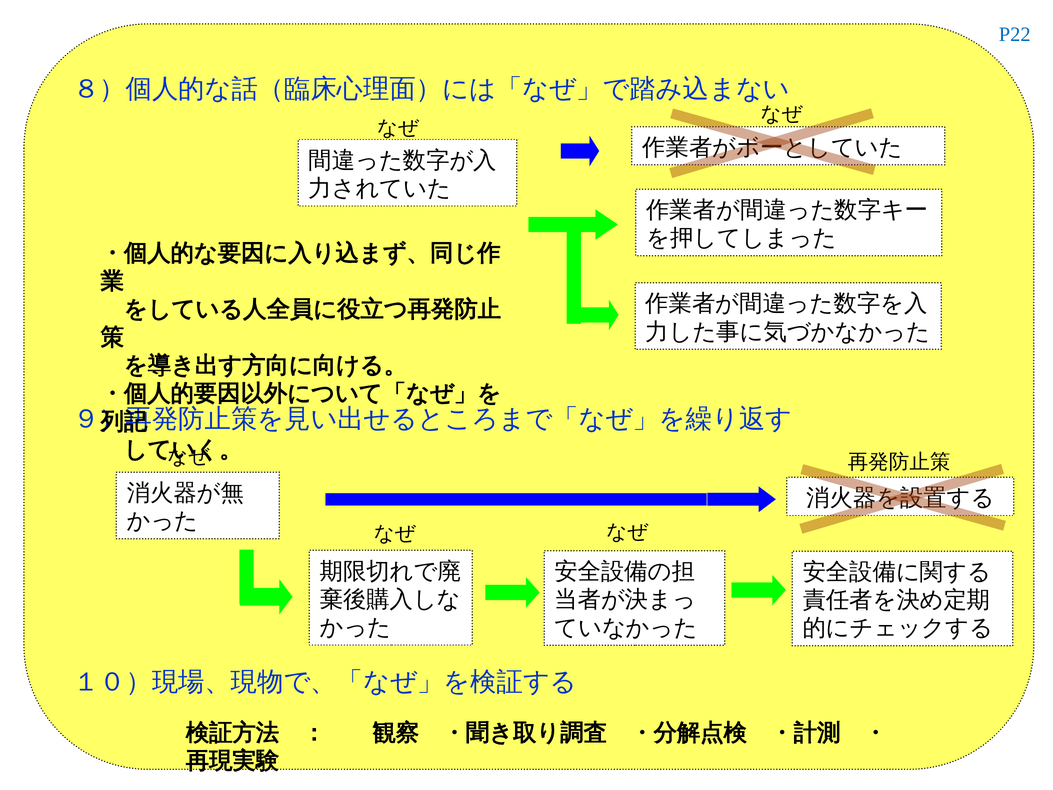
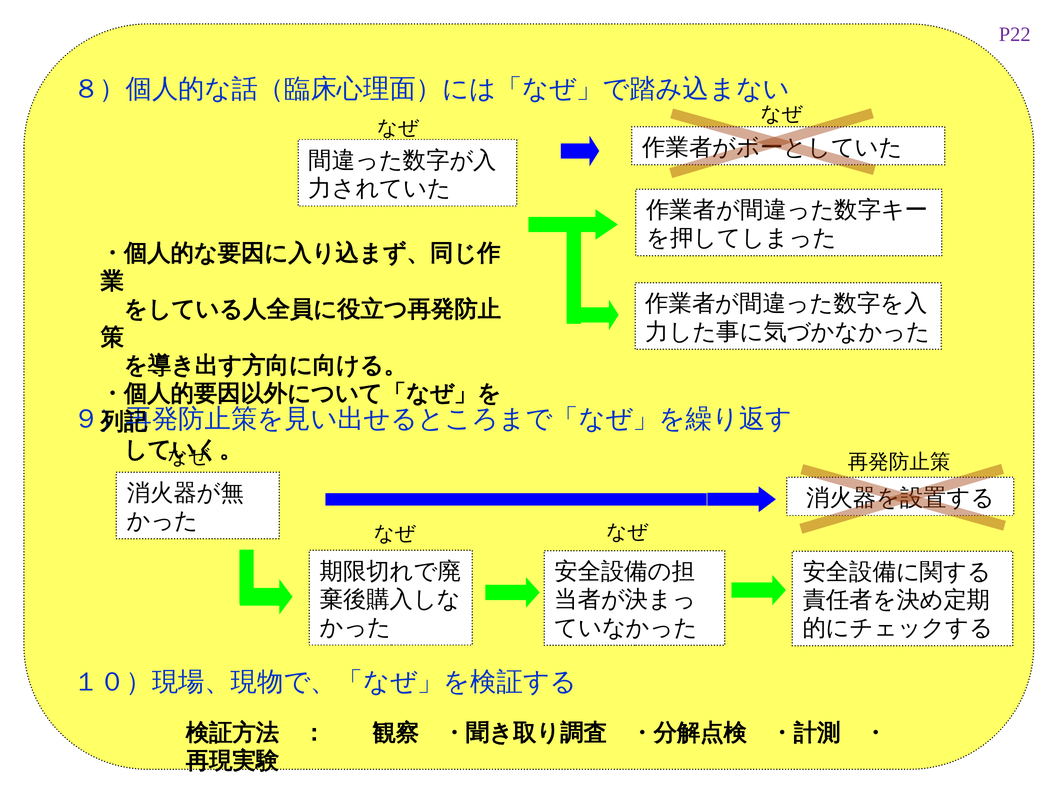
P22 colour: blue -> purple (1015, 34)
